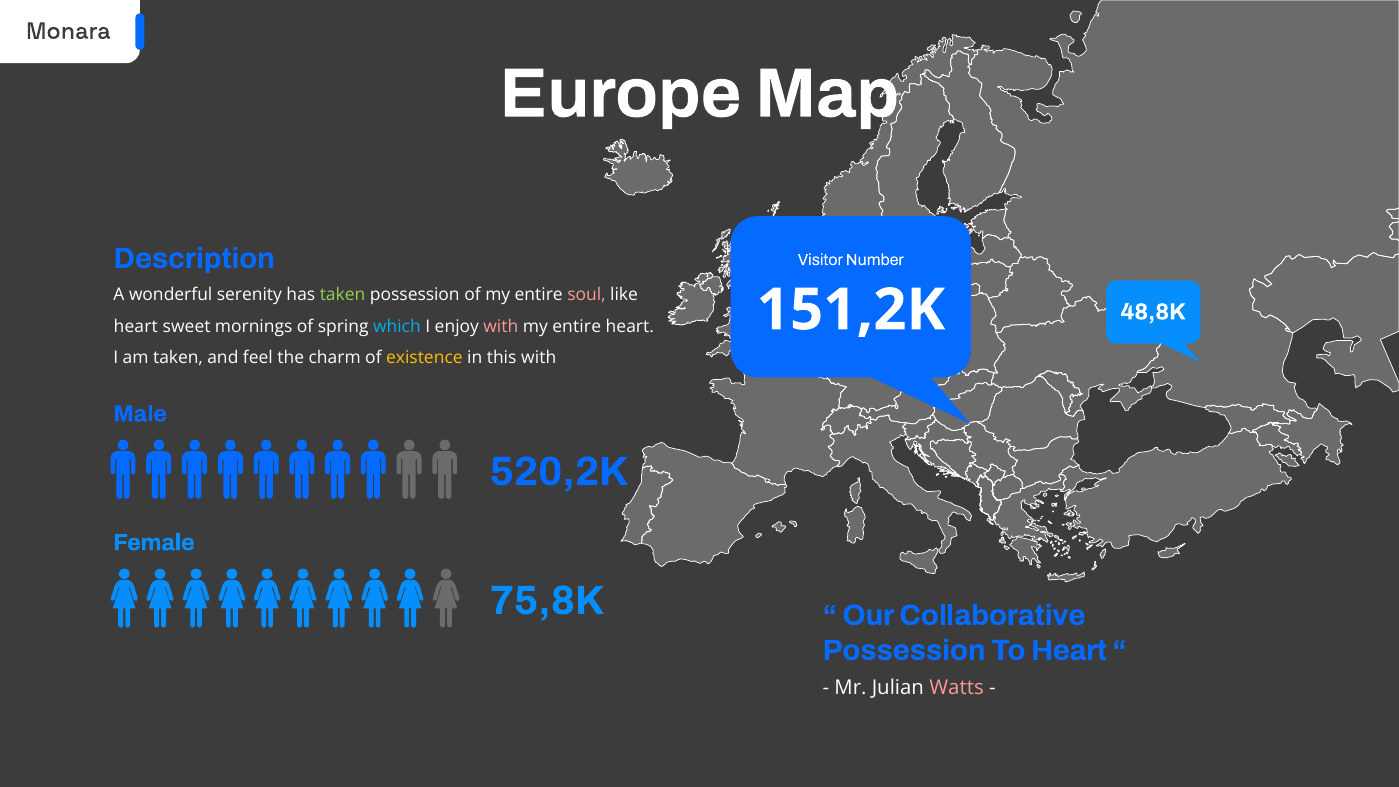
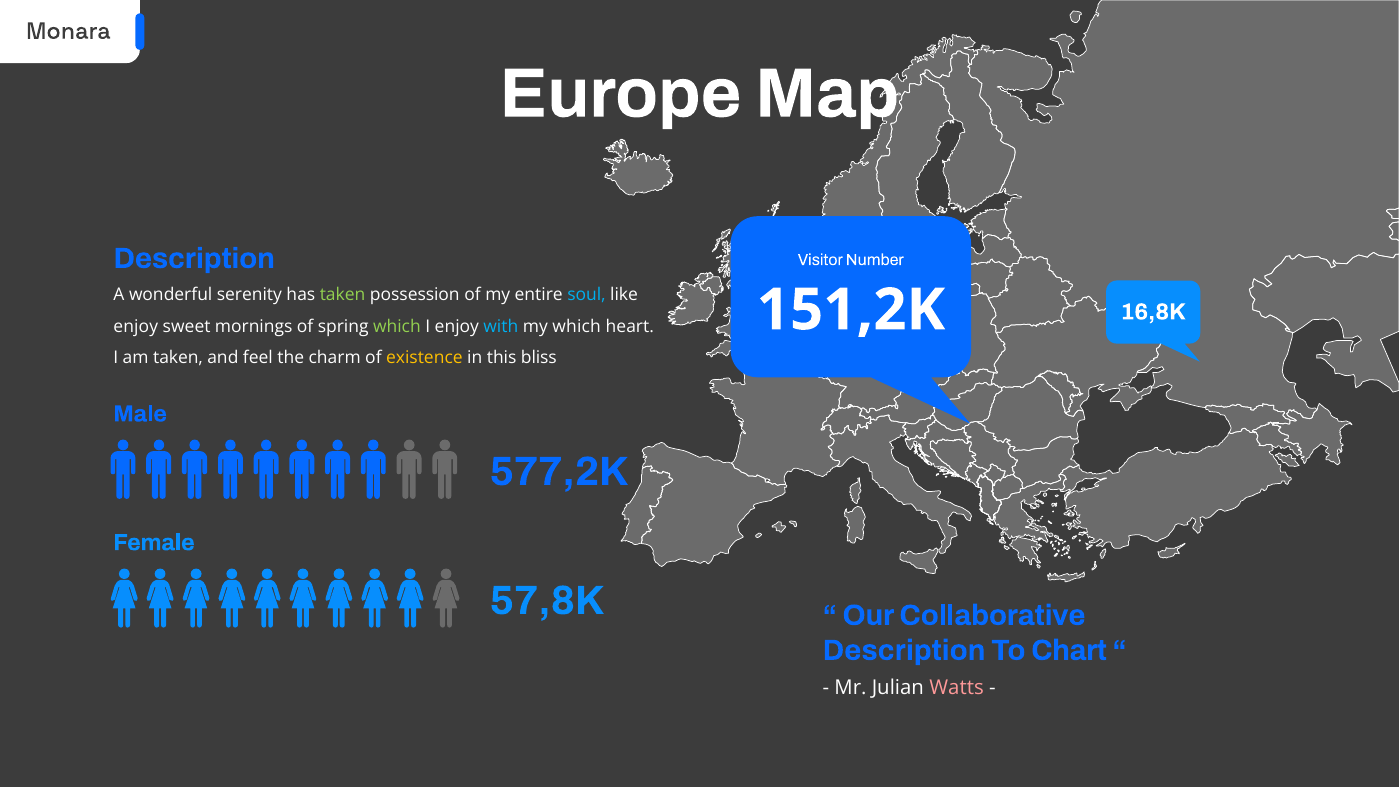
soul colour: pink -> light blue (587, 295)
48,8K: 48,8K -> 16,8K (1153, 312)
heart: heart -> enjoy (136, 326)
which colour: light blue -> light green (397, 326)
with colour: pink -> light blue (501, 326)
entire: entire -> which (577, 326)
this with: with -> bliss (539, 358)
520,2K: 520,2K -> 577,2K (559, 471)
75,8K: 75,8K -> 57,8K (547, 600)
Possession: Possession -> Description (904, 650)
To Heart: Heart -> Chart (1069, 650)
